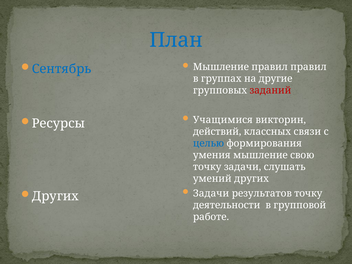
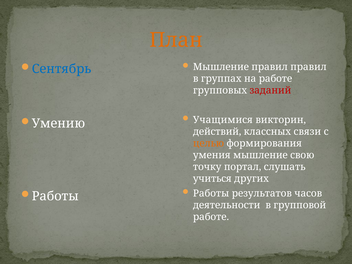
План colour: blue -> orange (176, 40)
на другие: другие -> работе (275, 79)
Ресурсы: Ресурсы -> Умению (58, 123)
целью colour: blue -> orange (208, 143)
точку задачи: задачи -> портал (243, 167)
умений: умений -> учиться (212, 179)
Задачи: Задачи -> Работы (211, 193)
результатов точку: точку -> часов (308, 193)
Других: Других -> Работы (55, 196)
